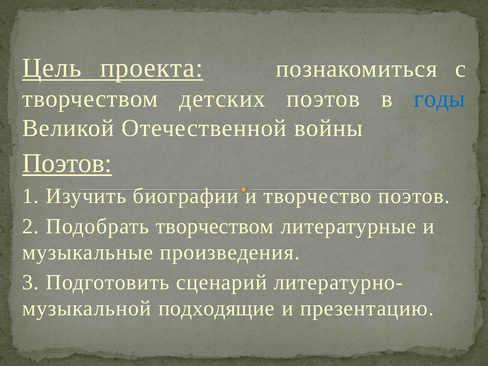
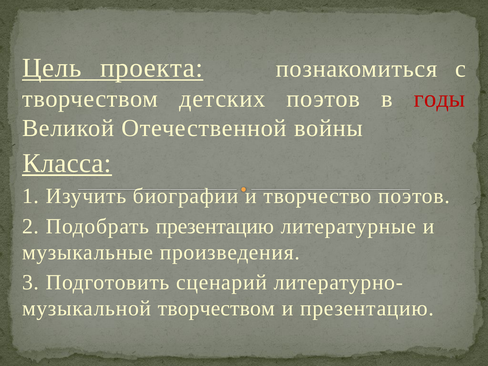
годы colour: blue -> red (440, 99)
Поэтов: Поэтов -> Класса (67, 163)
Подобрать творчеством: творчеством -> презентацию (215, 226)
подходящие: подходящие -> творчеством (216, 308)
